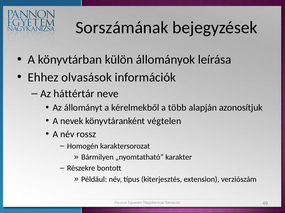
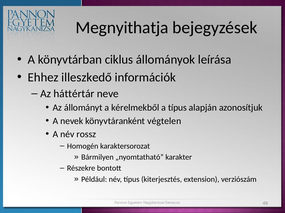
Sorszámának: Sorszámának -> Megnyithatja (122, 28)
külön: külön -> ciklus (119, 60)
olvasások: olvasások -> illeszkedő (87, 78)
a több: több -> típus (177, 108)
